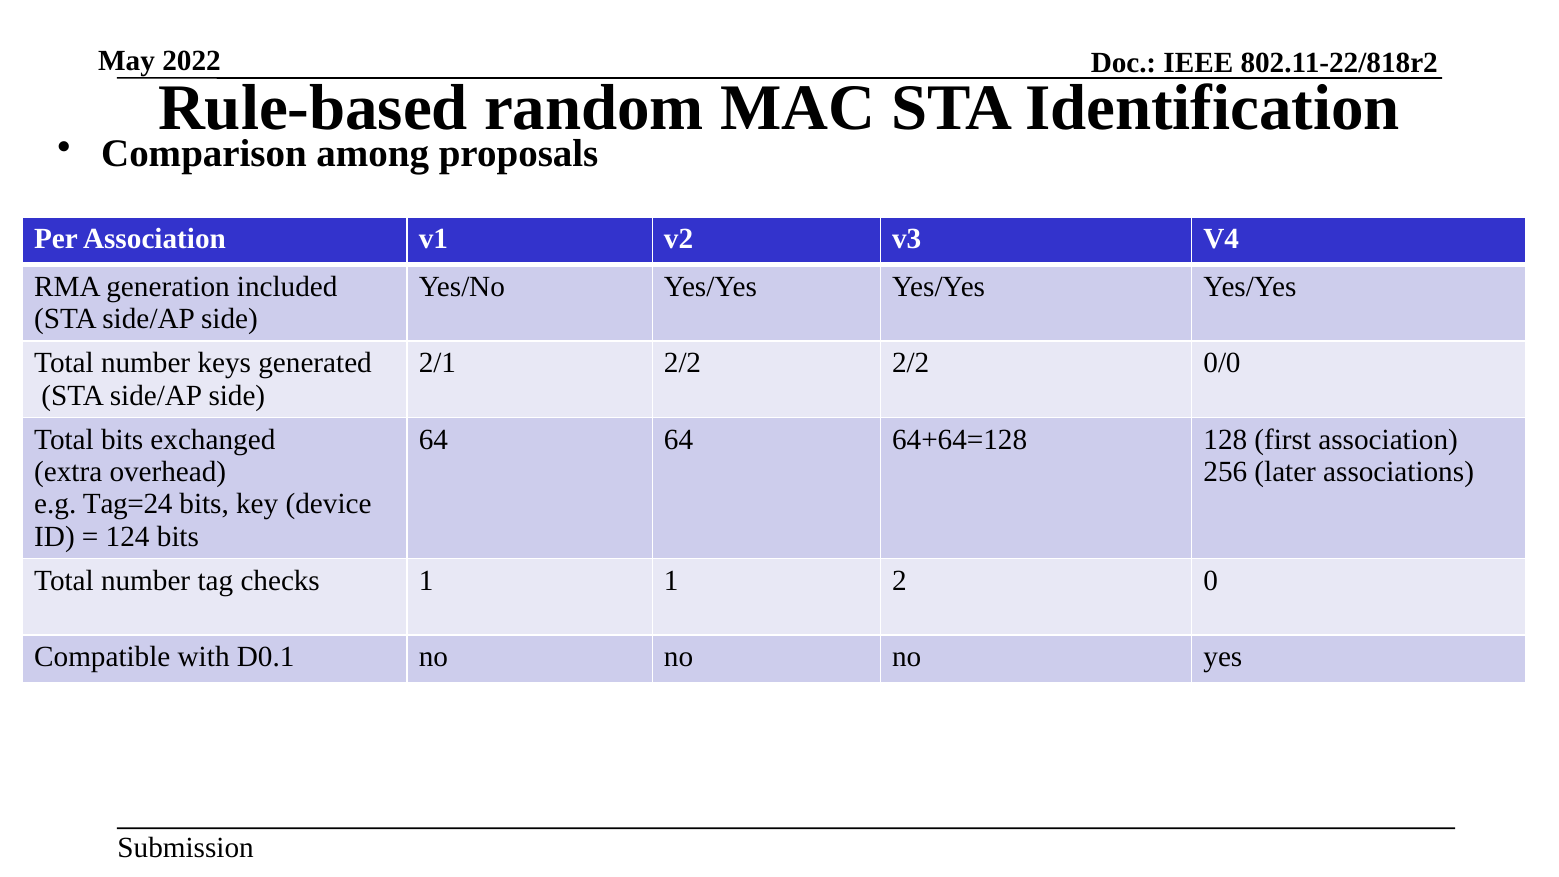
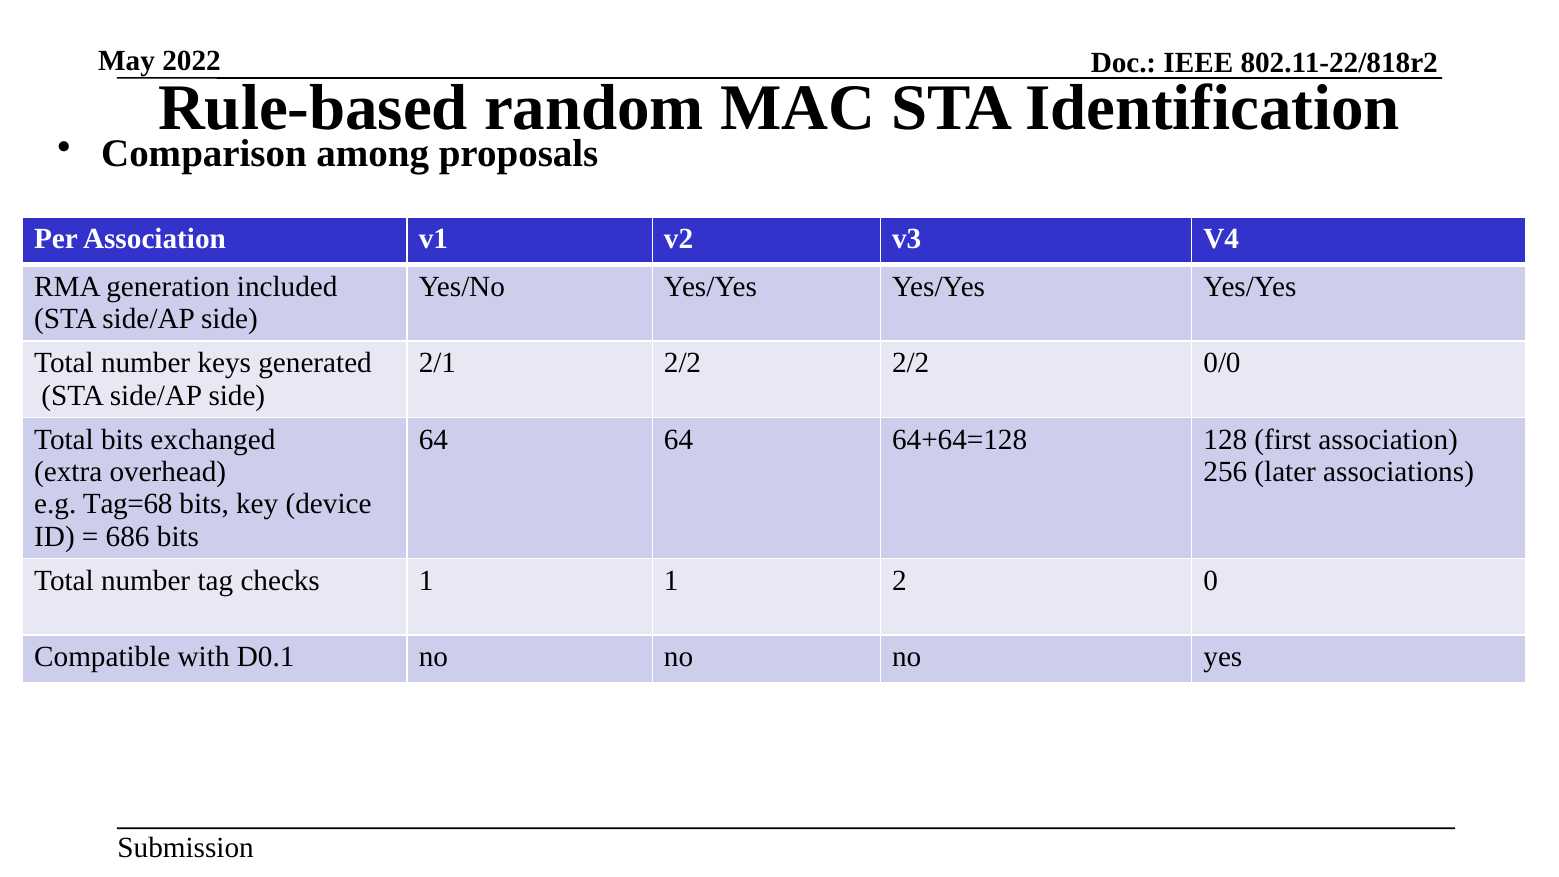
Tag=24: Tag=24 -> Tag=68 (128, 504)
124: 124 -> 686 (128, 537)
